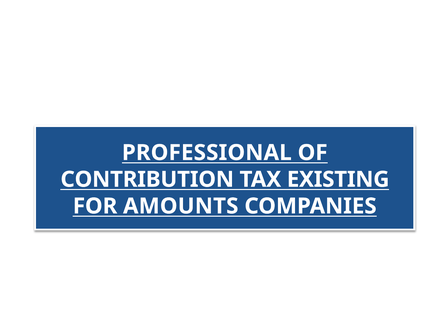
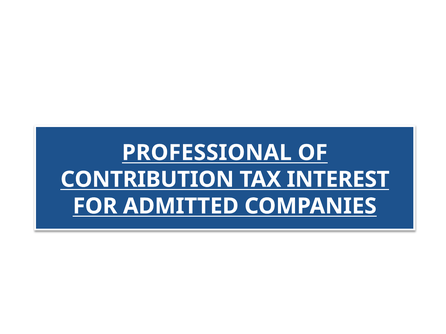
EXISTING: EXISTING -> INTEREST (338, 180)
AMOUNTS: AMOUNTS -> ADMITTED (181, 206)
